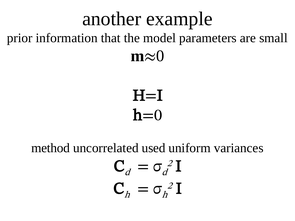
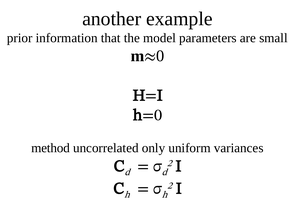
used: used -> only (154, 148)
